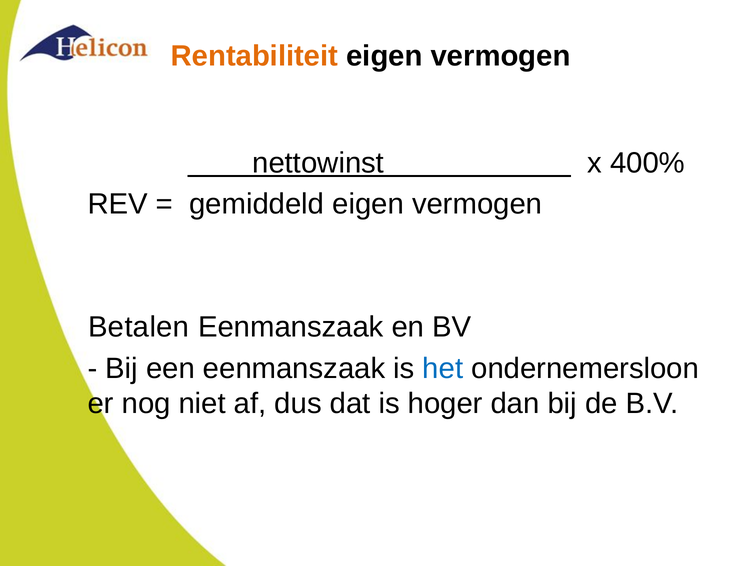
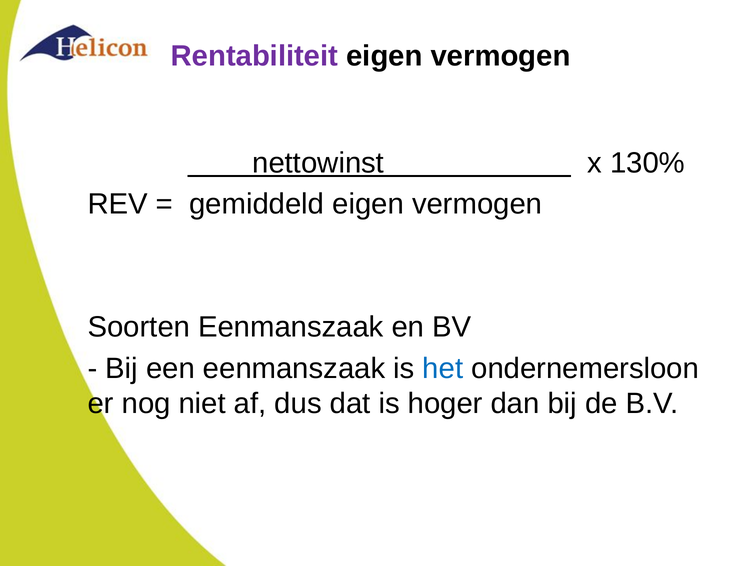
Rentabiliteit colour: orange -> purple (254, 56)
400%: 400% -> 130% (648, 163)
Betalen: Betalen -> Soorten (139, 327)
